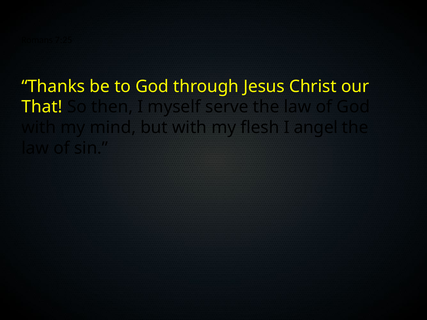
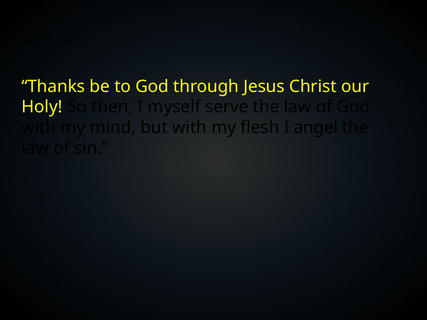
That: That -> Holy (42, 107)
